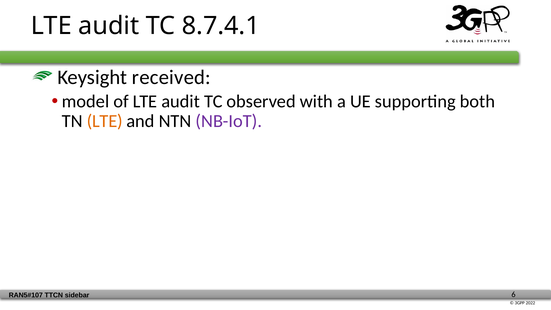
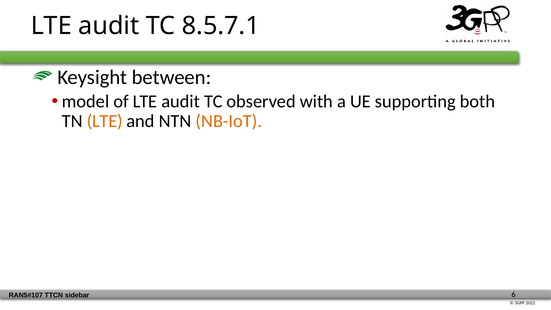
8.7.4.1: 8.7.4.1 -> 8.5.7.1 (221, 26)
received: received -> between (171, 77)
NB-IoT colour: purple -> orange (229, 121)
